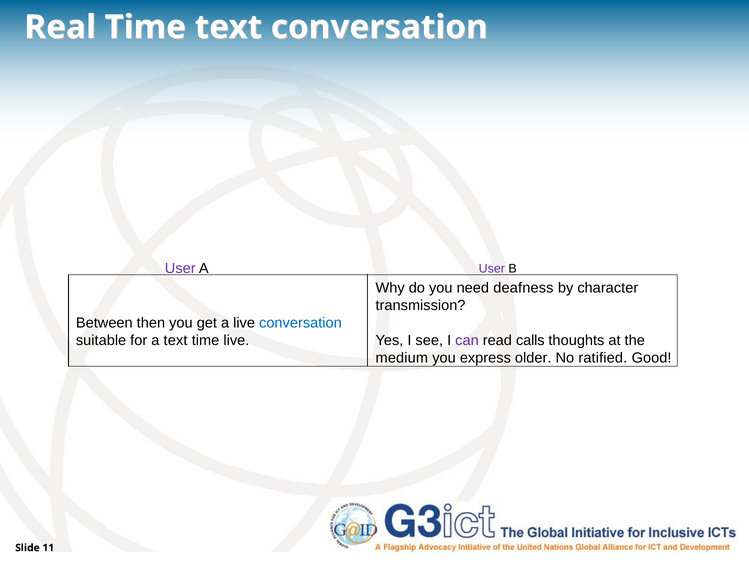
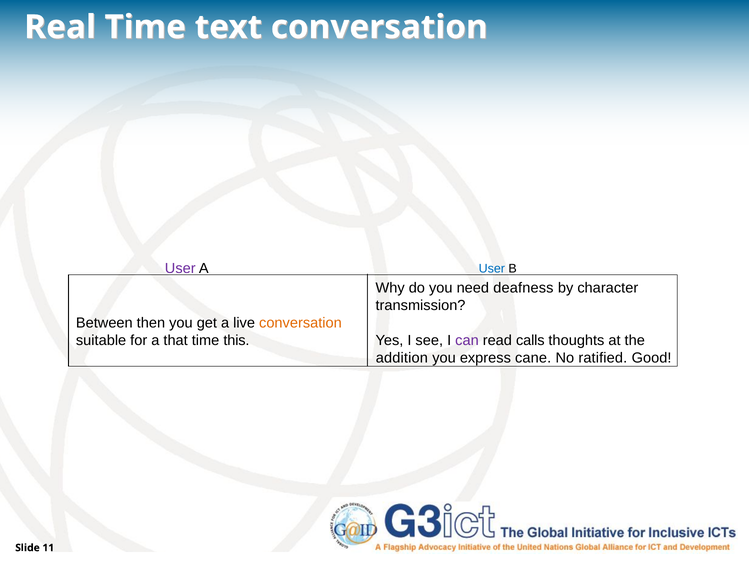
User colour: purple -> blue (492, 269)
conversation colour: blue -> orange (300, 323)
a text: text -> that (176, 340)
time live: live -> this (236, 340)
medium: medium -> addition (402, 358)
older: older -> cane (533, 358)
